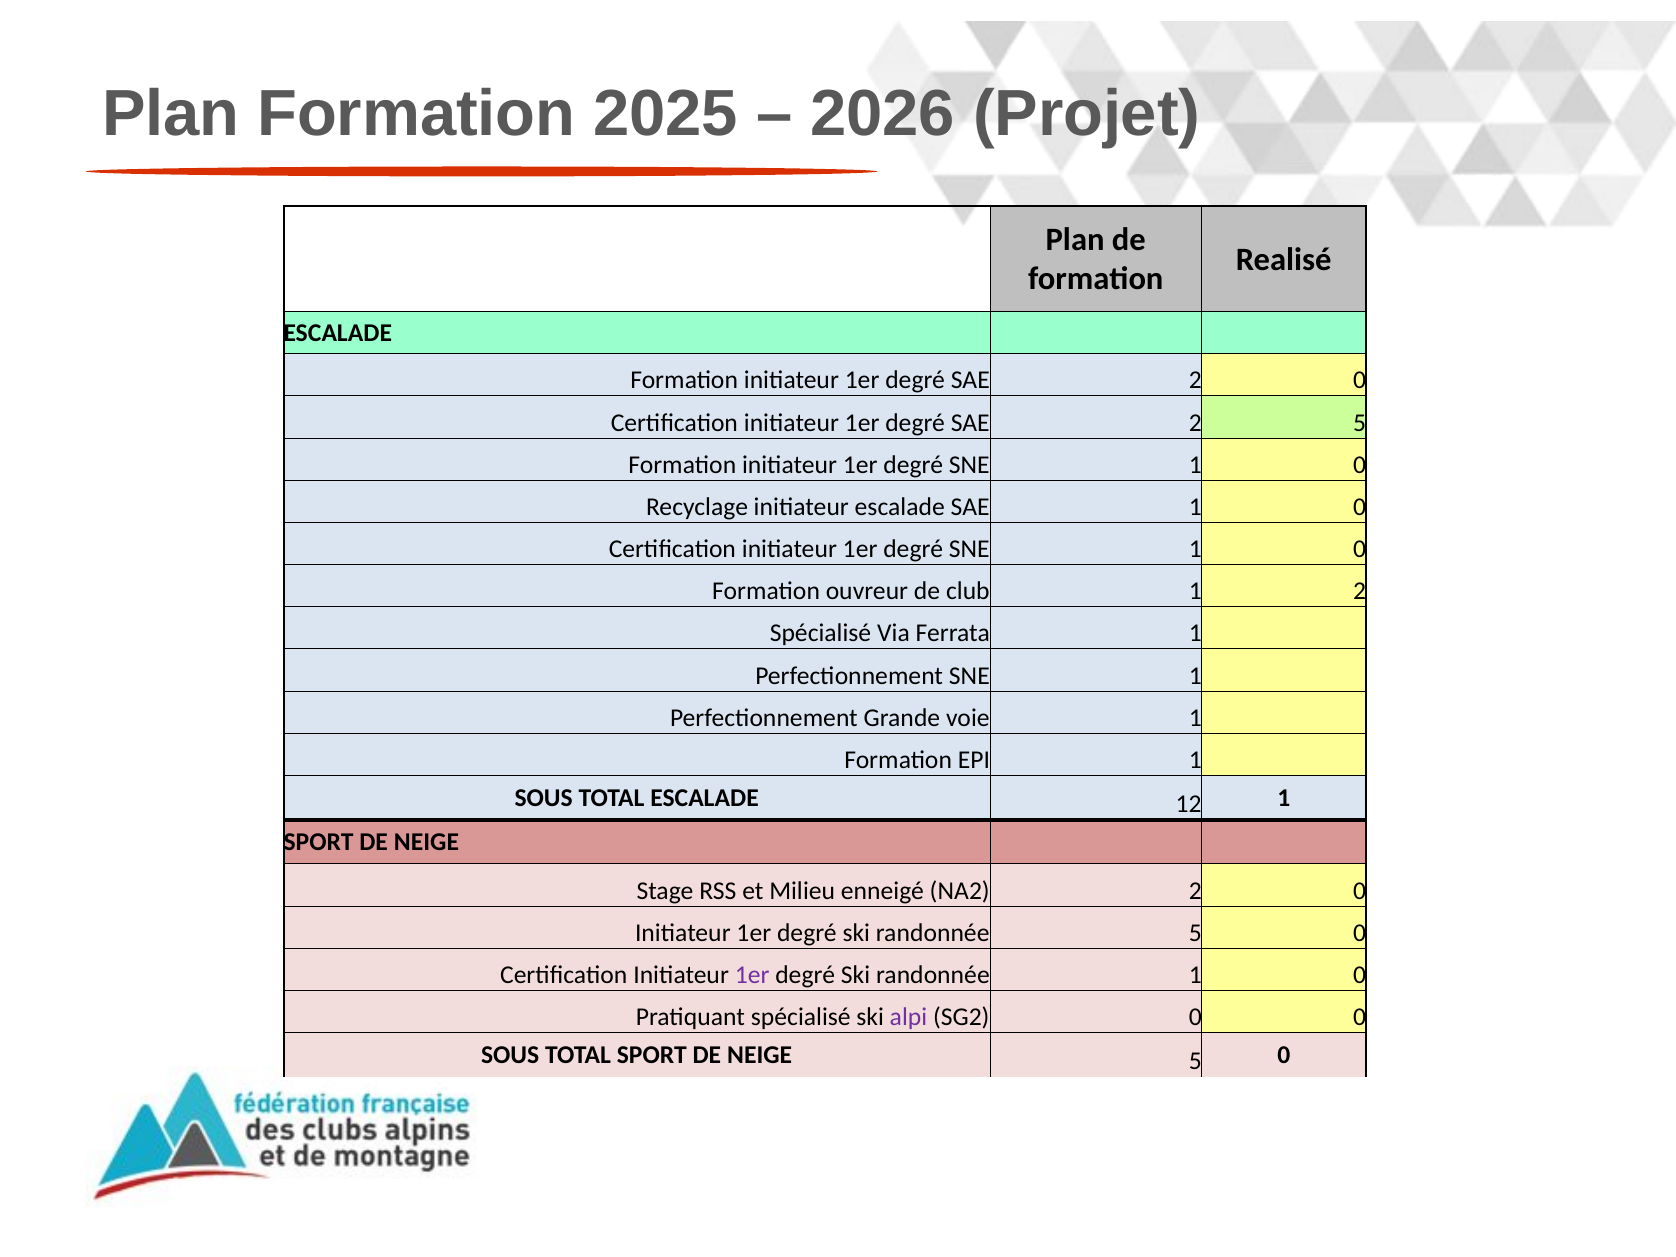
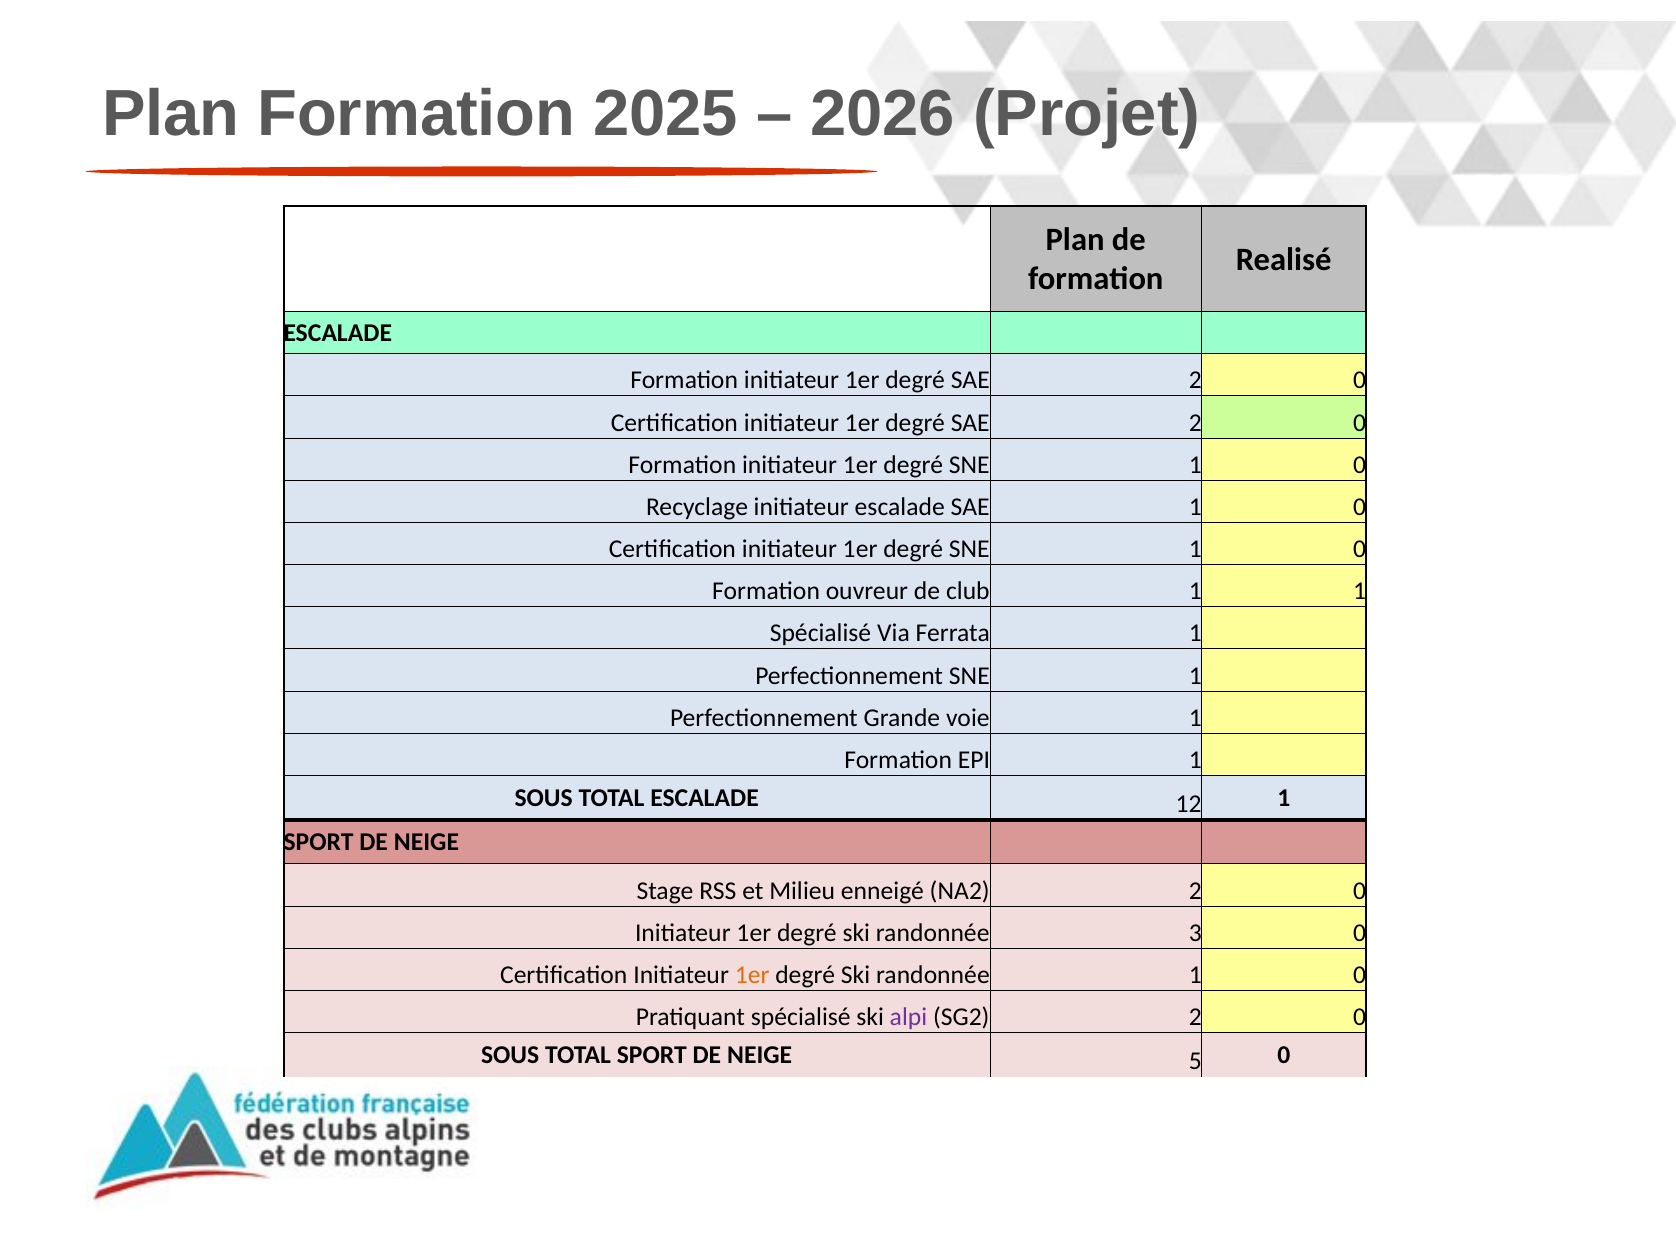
5: 5 -> 0 (1359, 423)
1 2: 2 -> 1 (1359, 591)
randonnée 5: 5 -> 3 (1195, 933)
1er colour: purple -> orange (752, 975)
SG2 0: 0 -> 2 (1195, 1017)
